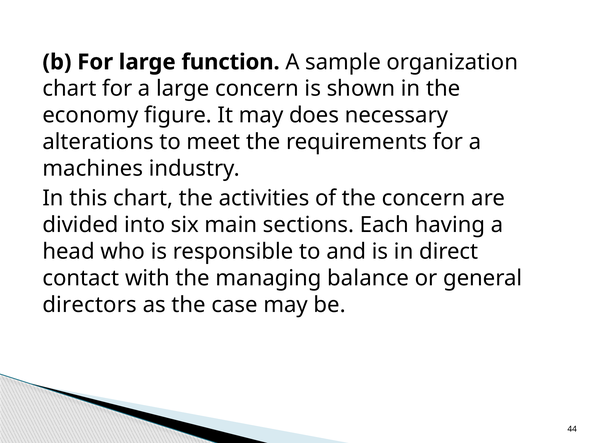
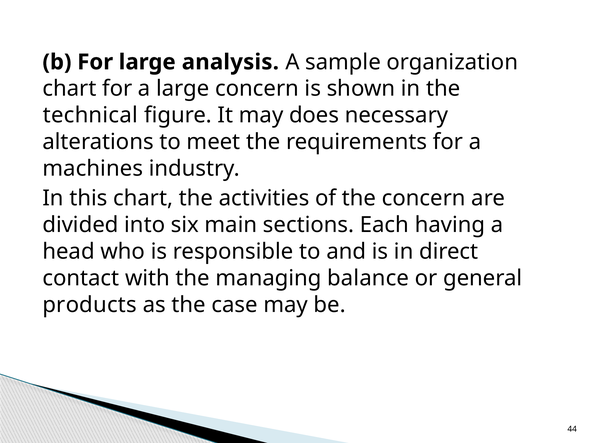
function: function -> analysis (230, 62)
economy: economy -> technical (90, 115)
directors: directors -> products (90, 305)
